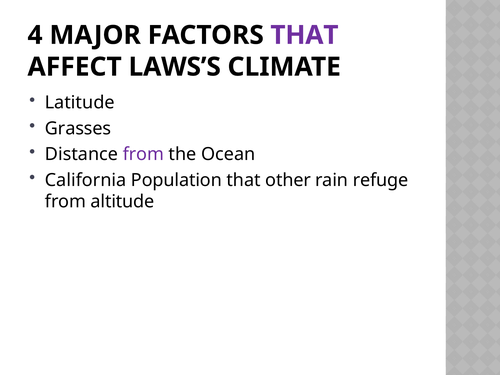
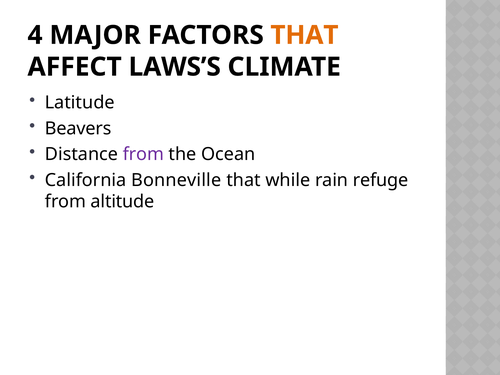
THAT colour: purple -> orange (304, 35)
Grasses: Grasses -> Beavers (78, 128)
Population: Population -> Bonneville (176, 180)
other: other -> while (288, 180)
